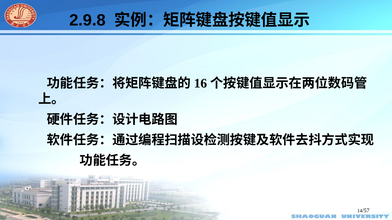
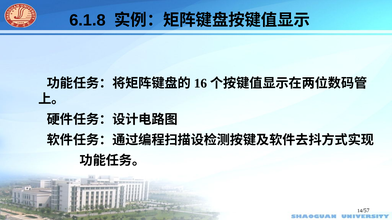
2.9.8: 2.9.8 -> 6.1.8 (88, 20)
